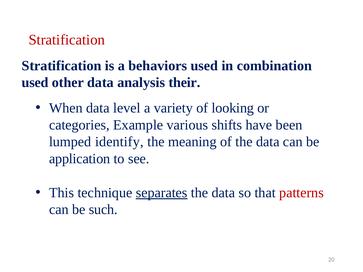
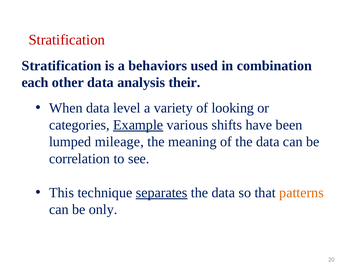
used: used -> each (35, 83)
Example underline: none -> present (138, 125)
identify: identify -> mileage (119, 142)
application: application -> correlation (80, 159)
patterns colour: red -> orange (301, 193)
such: such -> only (103, 210)
